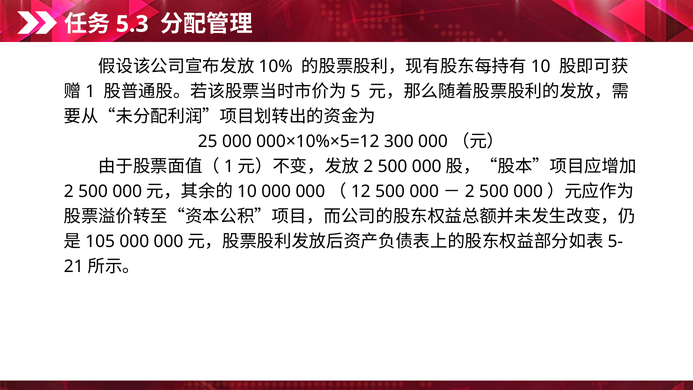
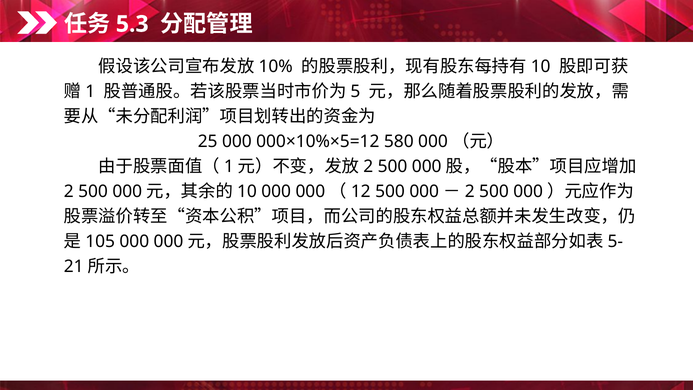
300: 300 -> 580 (399, 142)
